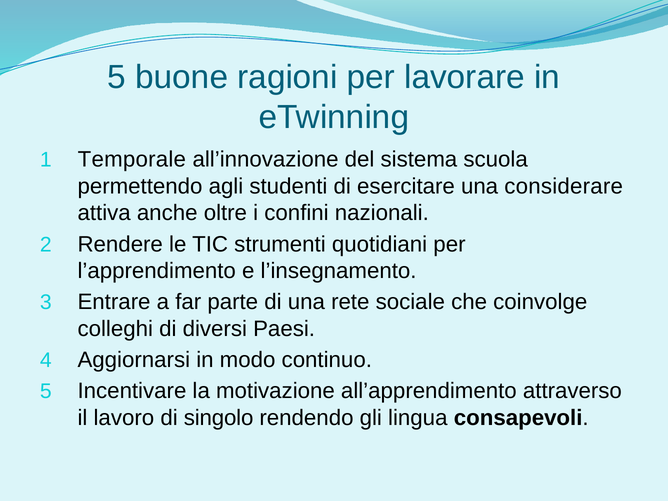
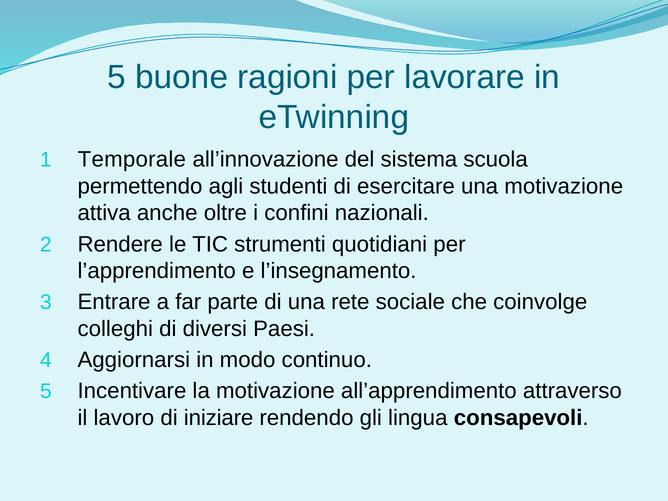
una considerare: considerare -> motivazione (564, 186)
singolo: singolo -> iniziare (219, 418)
